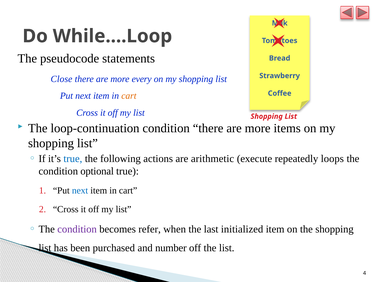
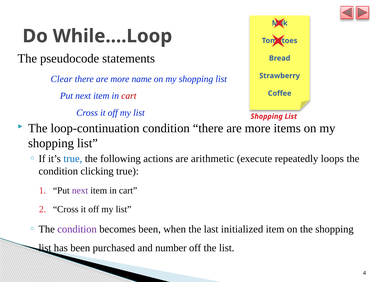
Close: Close -> Clear (61, 79)
every: every -> name (142, 79)
cart colour: orange -> red (129, 96)
optional: optional -> clicking (97, 171)
next colour: blue -> purple (80, 190)
becomes refer: refer -> been (150, 229)
